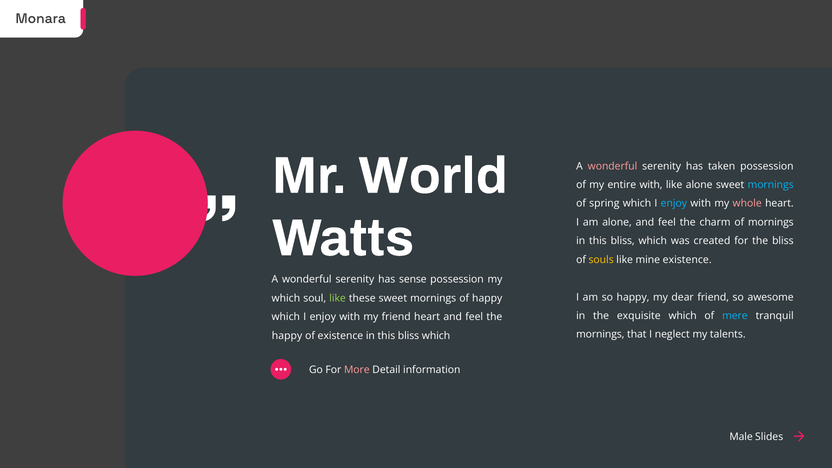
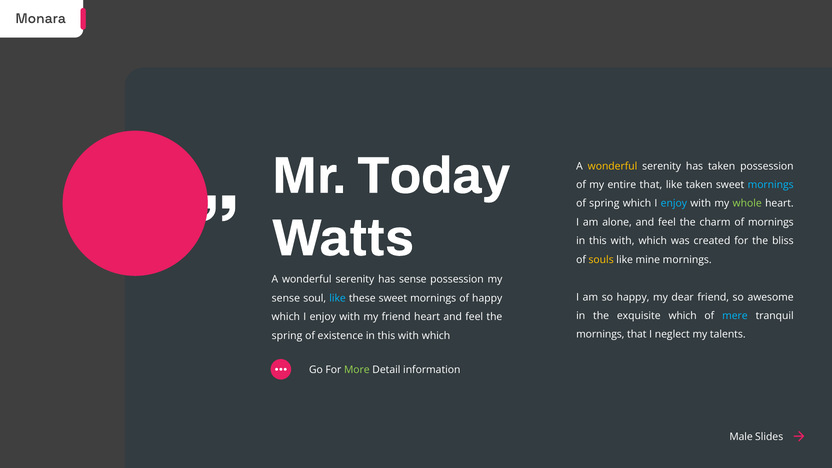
World: World -> Today (433, 176)
wonderful colour: pink -> yellow (612, 166)
entire with: with -> that (651, 185)
like alone: alone -> taken (699, 185)
whole colour: pink -> light green (747, 204)
bliss: bliss -> with (623, 241)
mine existence: existence -> mornings (687, 260)
which: which -> sense (286, 298)
like colour: light green -> light blue (338, 298)
happy: happy -> spring (287, 336)
existence in this bliss: bliss -> with (408, 336)
More colour: pink -> light green (357, 370)
